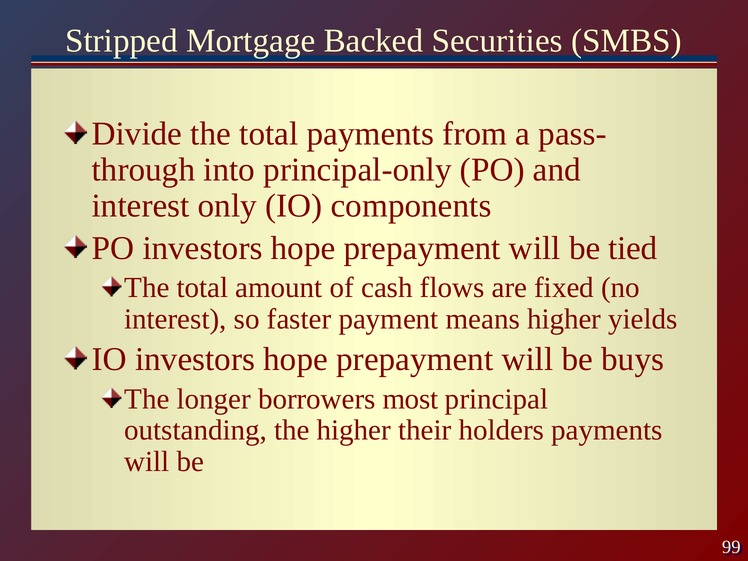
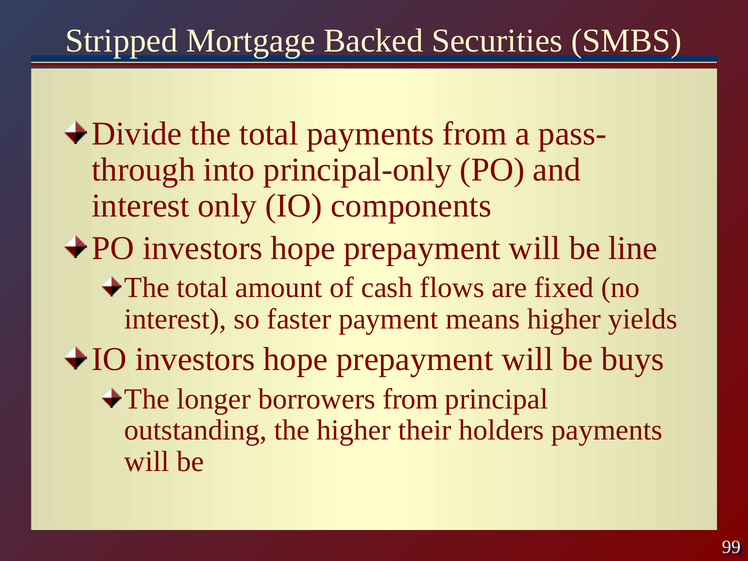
tied: tied -> line (633, 248)
borrowers most: most -> from (410, 399)
